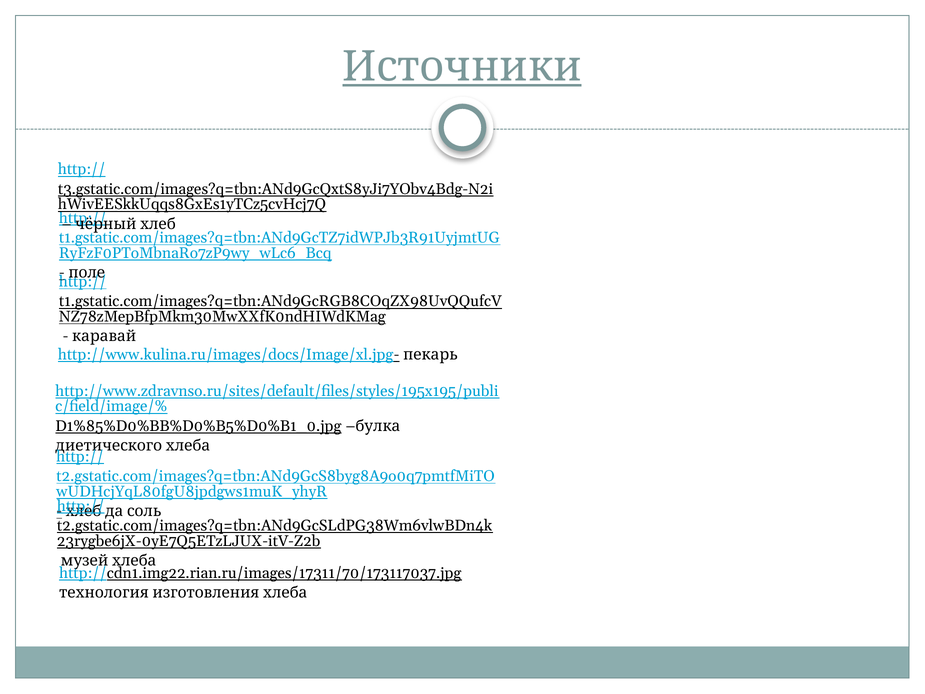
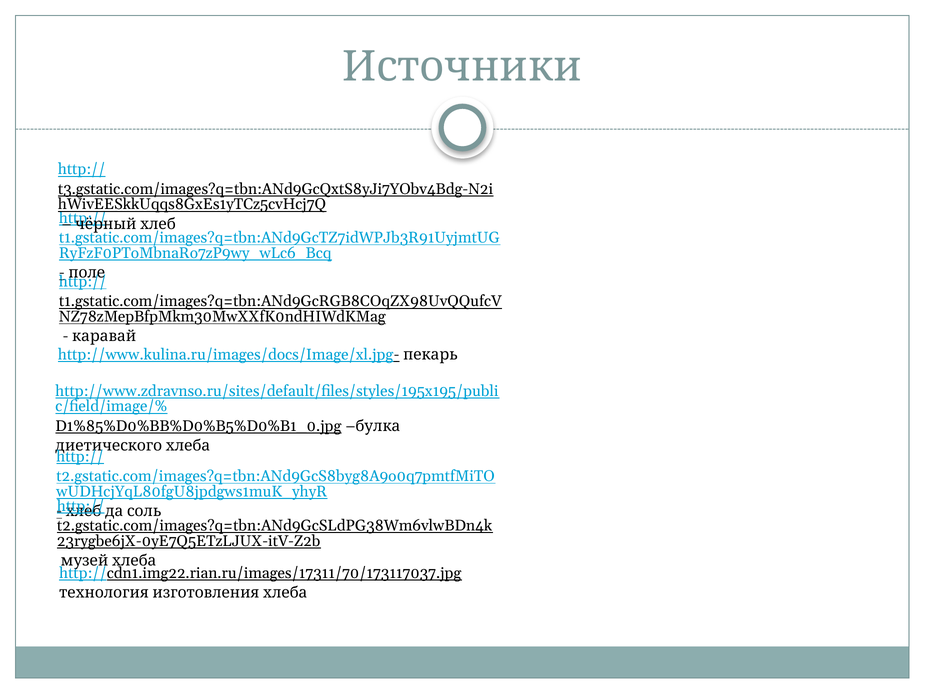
Источники underline: present -> none (462, 67)
